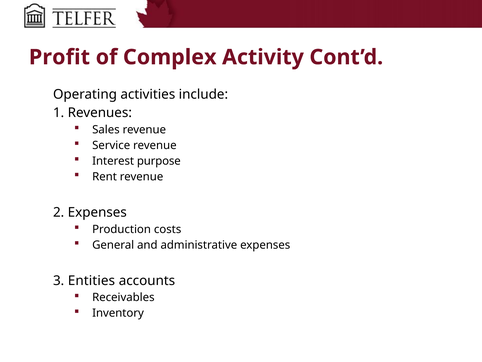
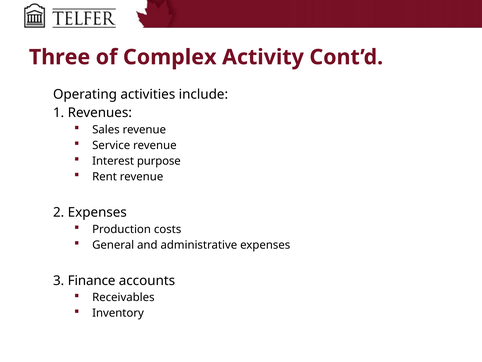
Profit: Profit -> Three (60, 57)
Entities: Entities -> Finance (92, 280)
